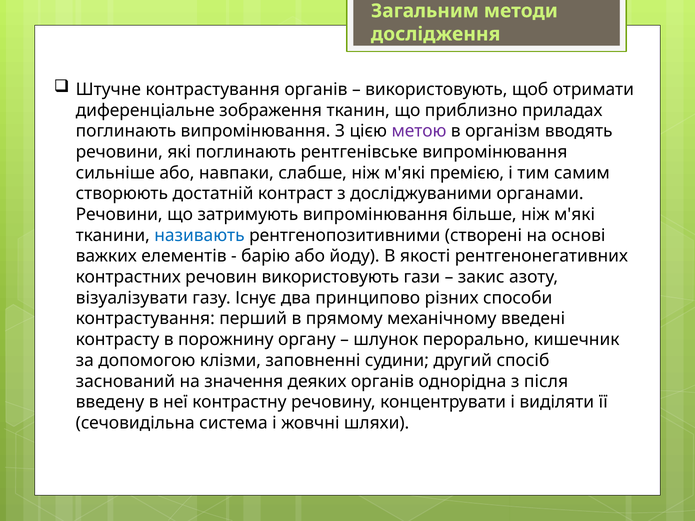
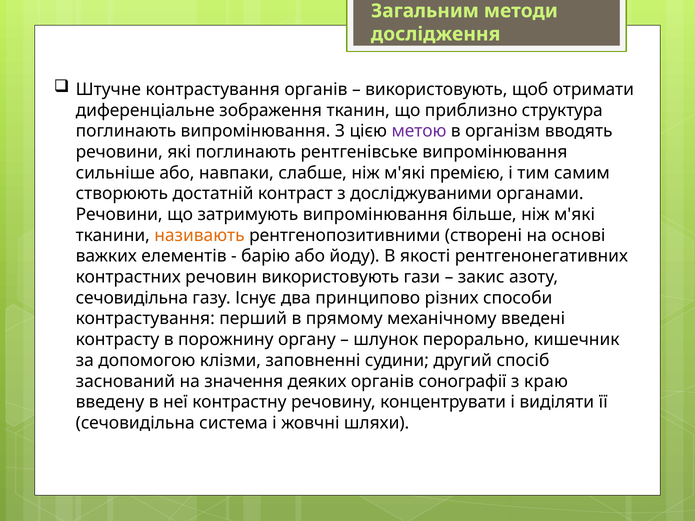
приладах: приладах -> структура (562, 110)
називають colour: blue -> orange (199, 236)
візуалізувати: візуалізувати -> сечовидільна (132, 298)
однорідна: однорідна -> сонографії (463, 381)
після: після -> краю (546, 381)
